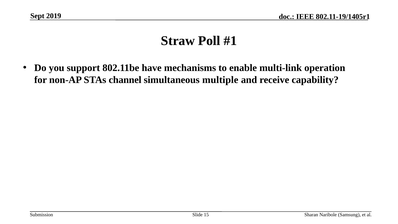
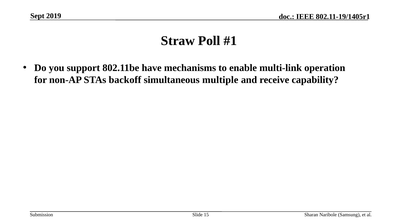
channel: channel -> backoff (125, 80)
